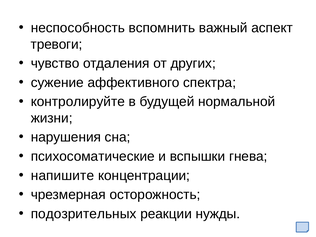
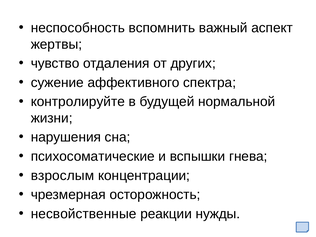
тревоги: тревоги -> жертвы (56, 44)
напишите: напишите -> взрослым (63, 176)
подозрительных: подозрительных -> несвойственные (84, 214)
